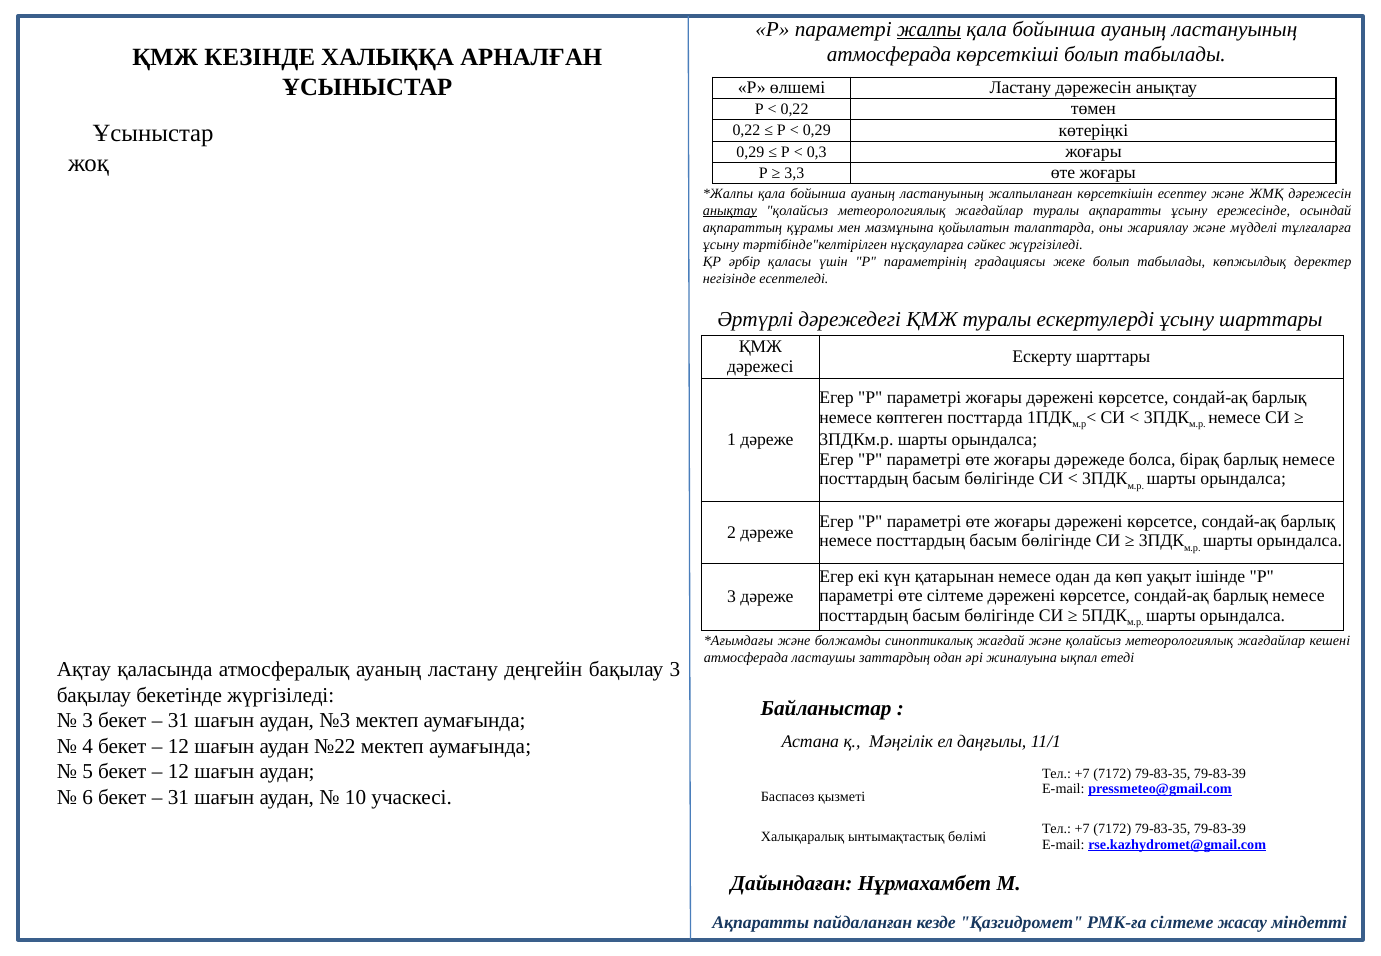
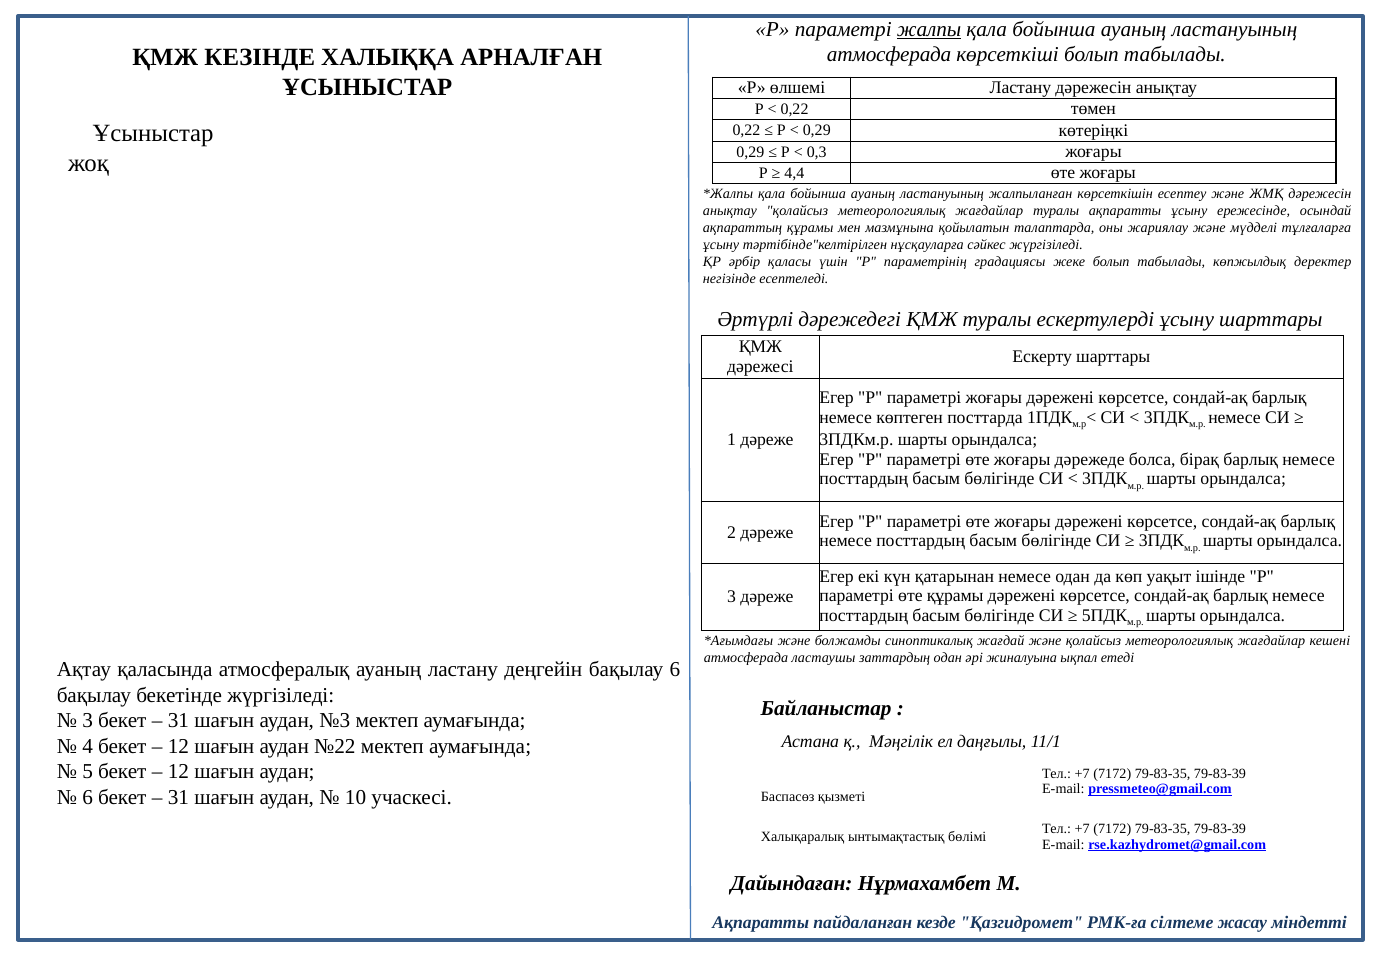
3,3: 3,3 -> 4,4 (794, 173)
анықтау underline: present -> none (730, 211)
өте сілтеме: сілтеме -> құрамы (955, 596)
бақылау 3: 3 -> 6 (675, 670)
